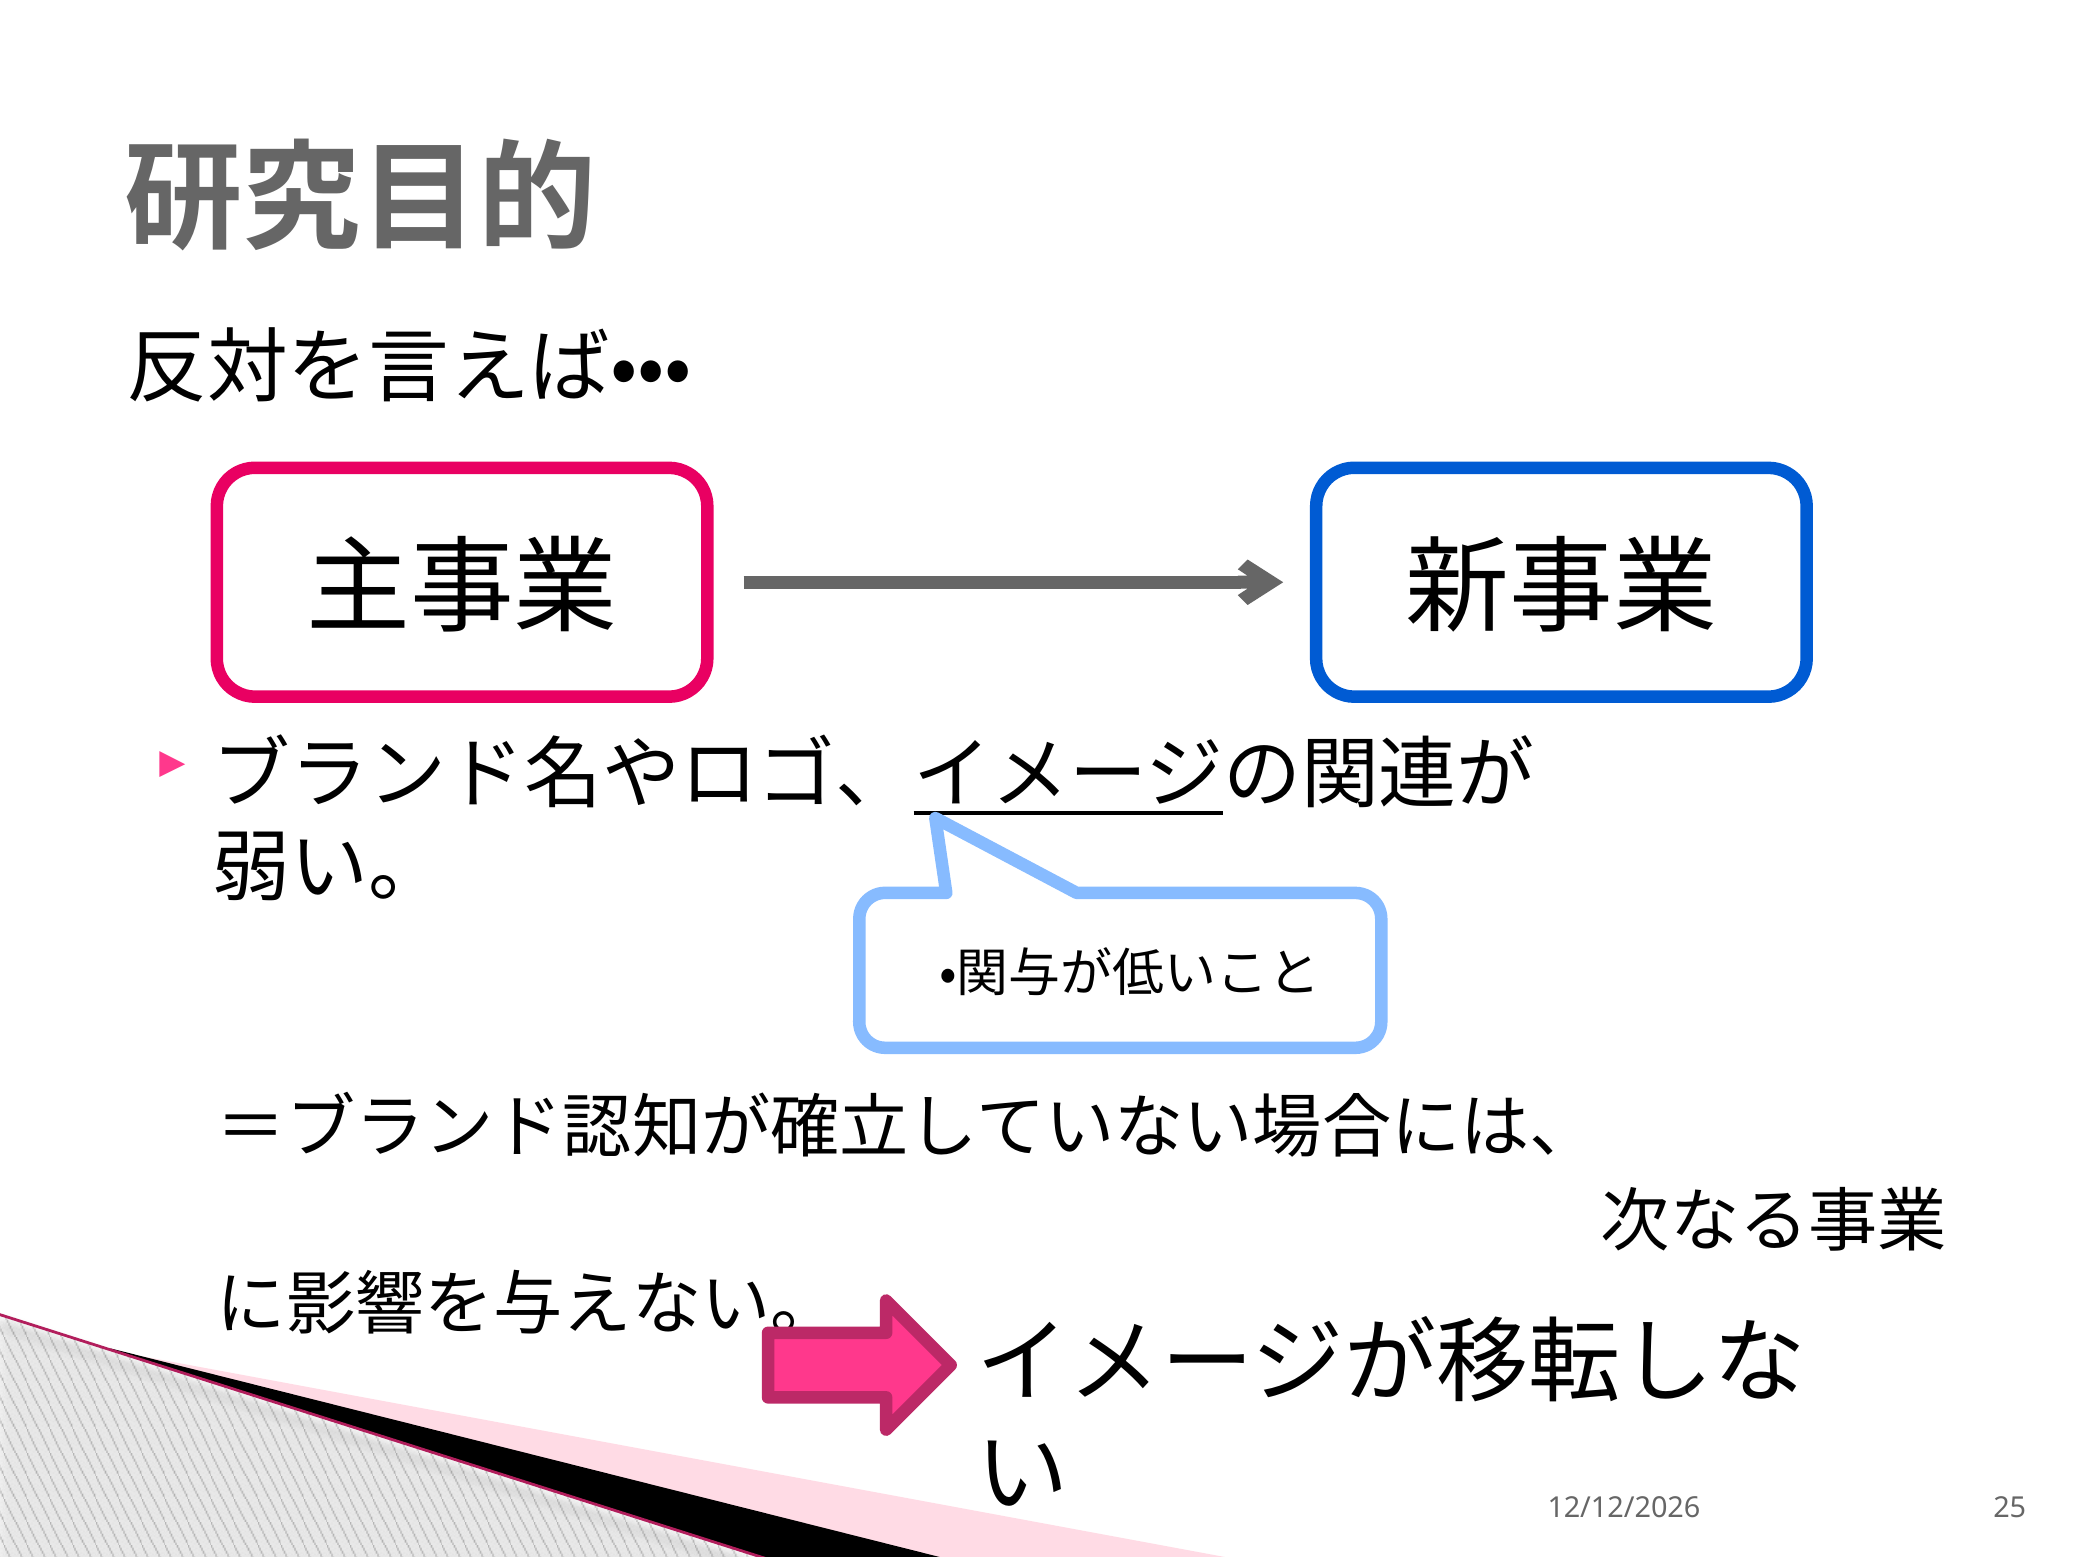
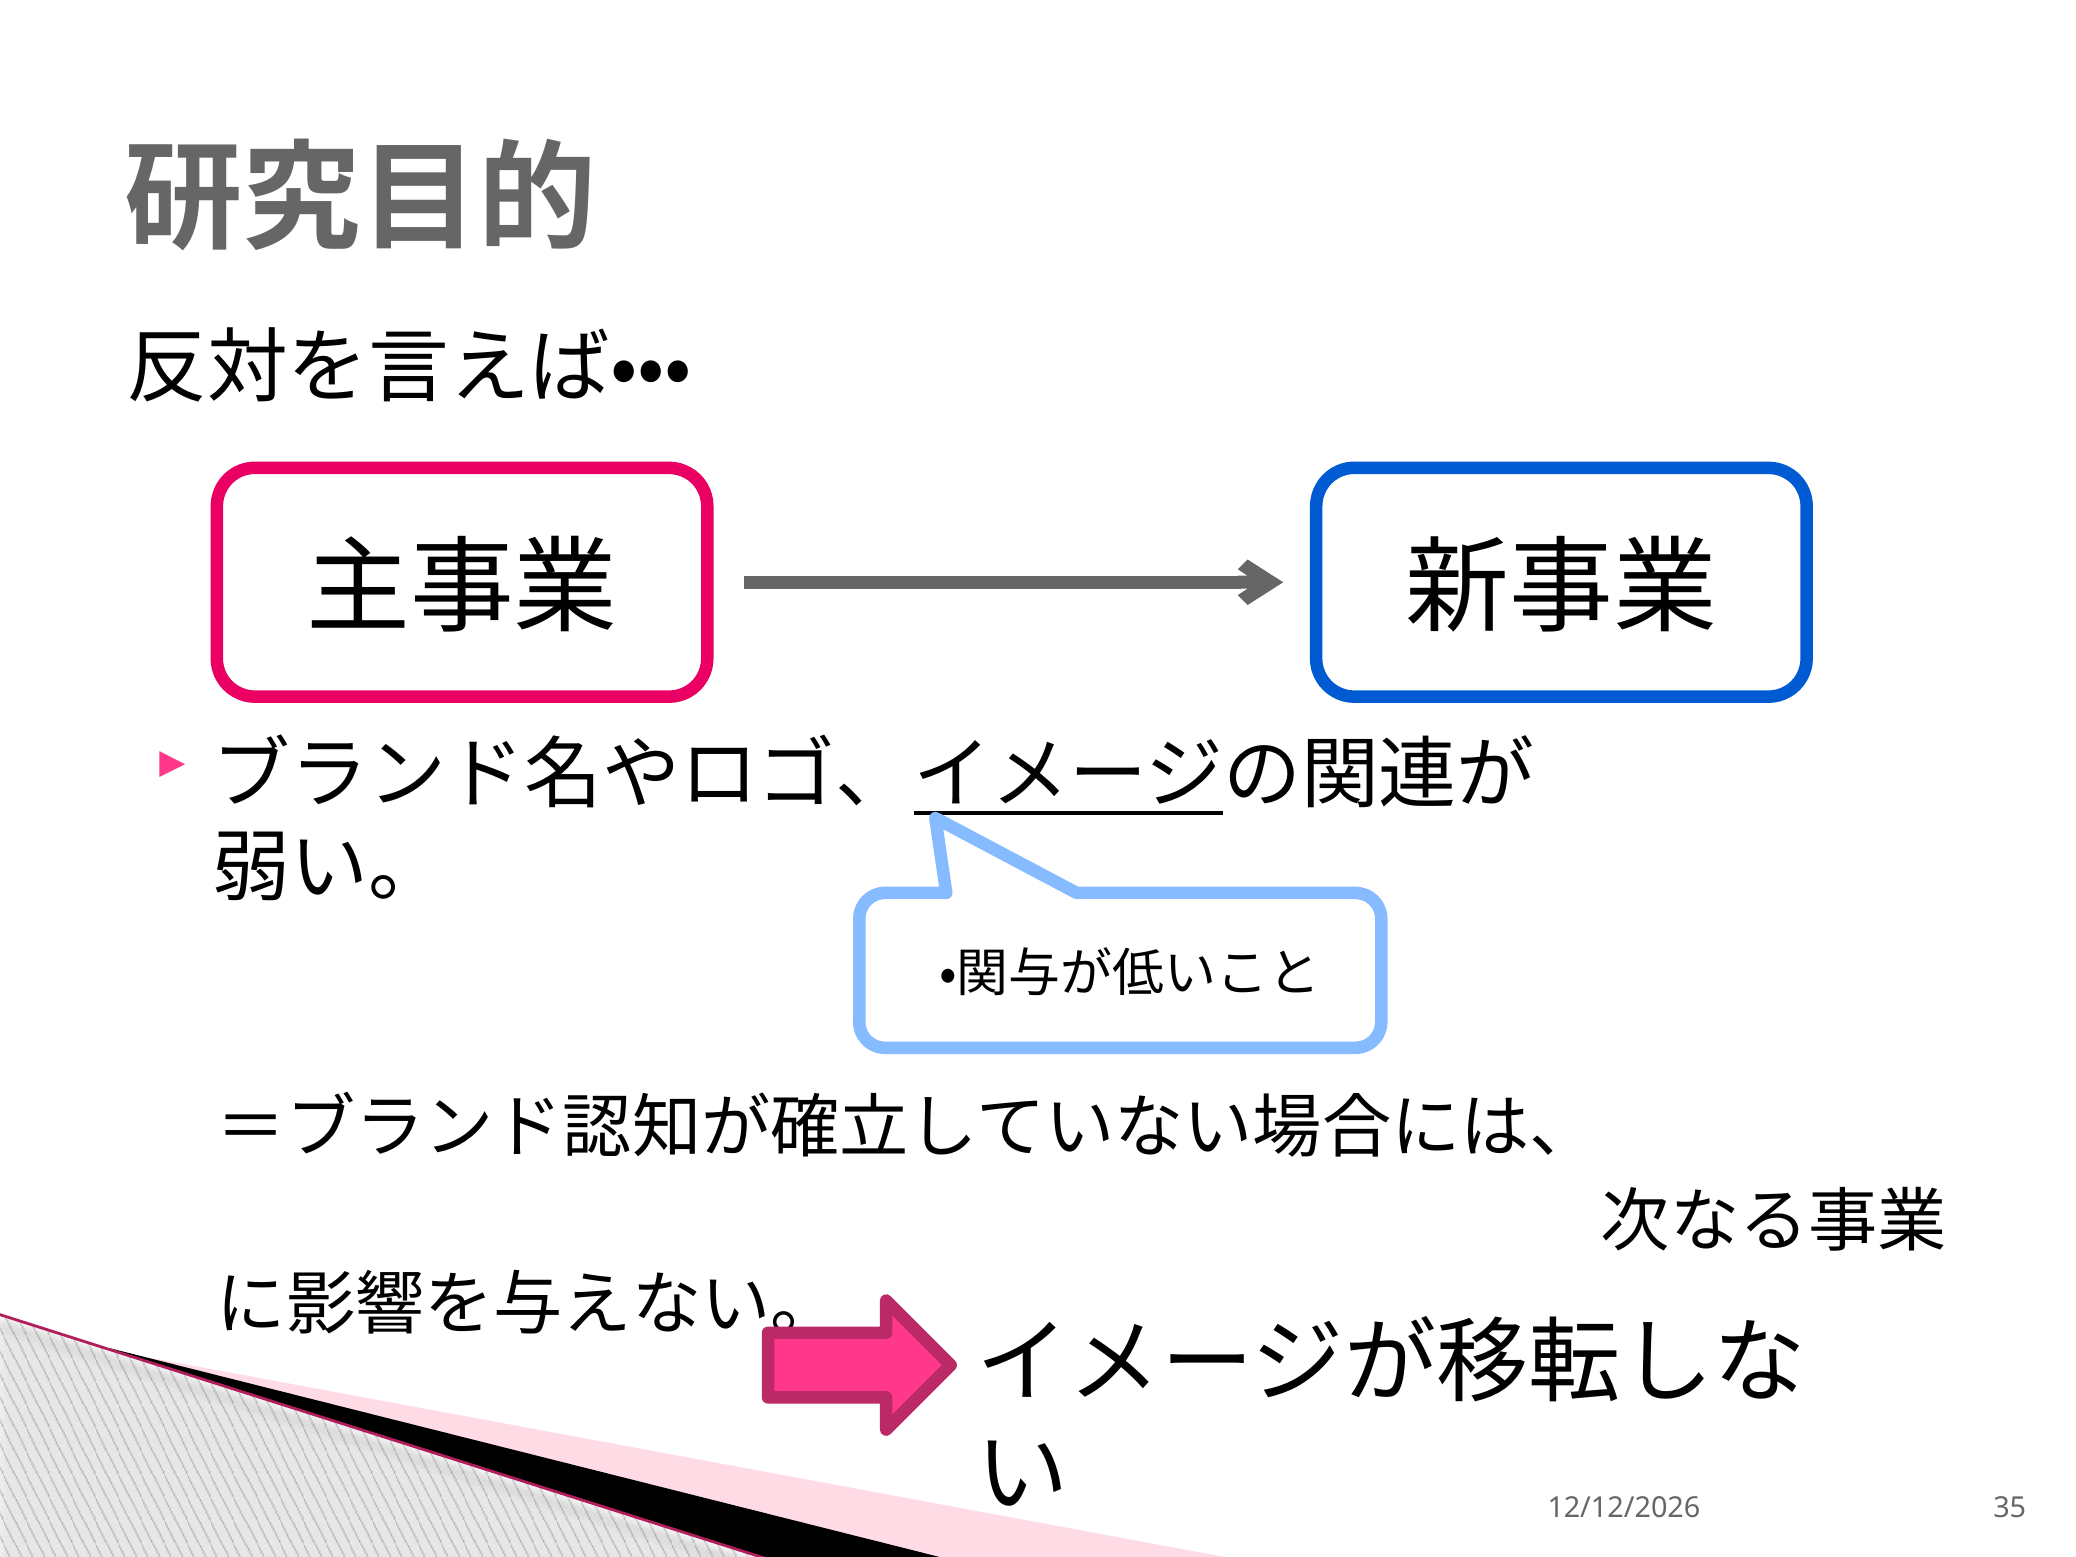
25: 25 -> 35 (2010, 1508)
